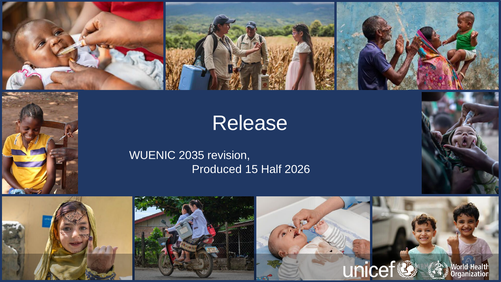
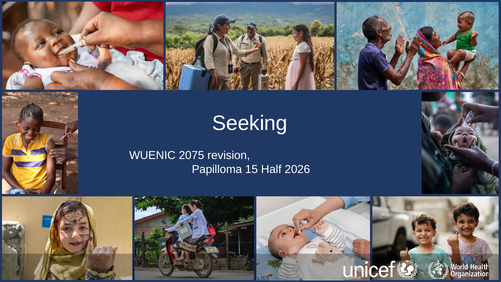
Release: Release -> Seeking (250, 123)
2035: 2035 -> 2075 (192, 155)
Produced: Produced -> Papilloma (217, 169)
